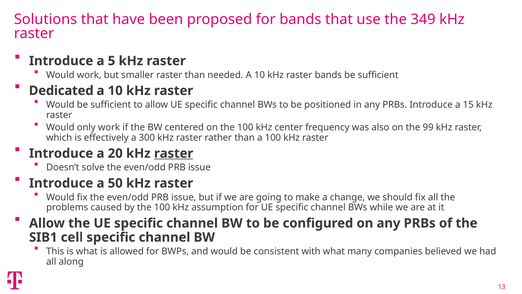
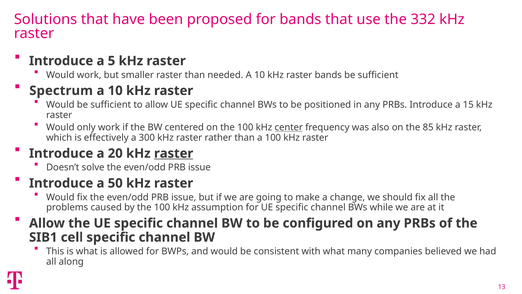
349: 349 -> 332 (423, 19)
Dedicated: Dedicated -> Spectrum (61, 91)
center underline: none -> present (289, 127)
99: 99 -> 85 (428, 127)
